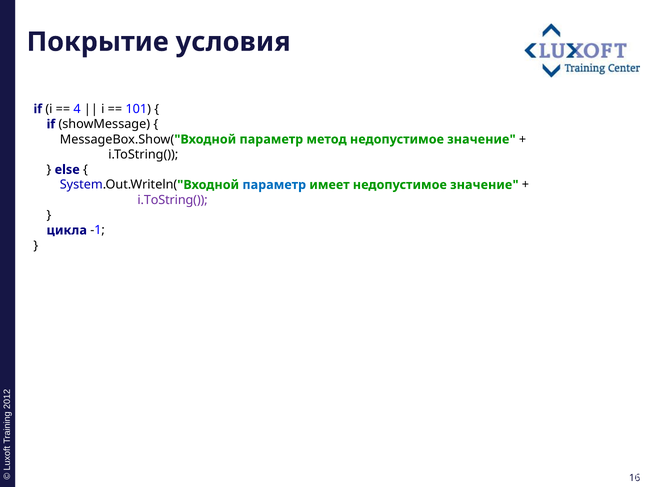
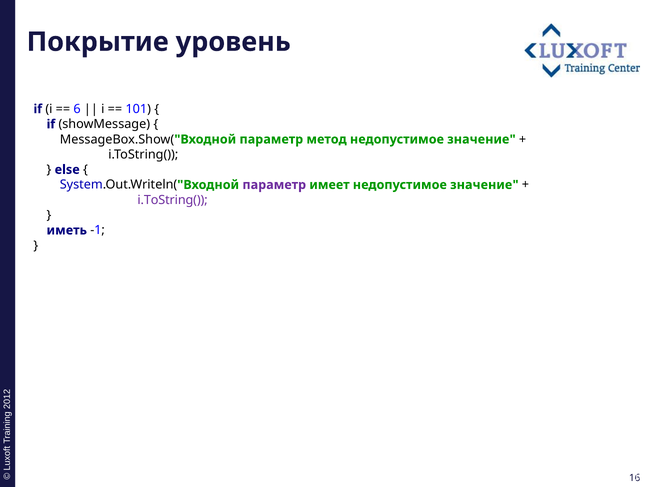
условия: условия -> уровень (233, 42)
4: 4 -> 6 (77, 109)
параметр colour: blue -> purple (274, 185)
цикла: цикла -> иметь (67, 231)
